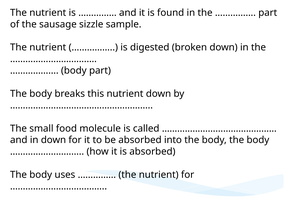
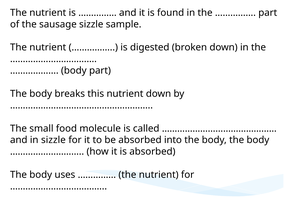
in down: down -> sizzle (53, 140)
